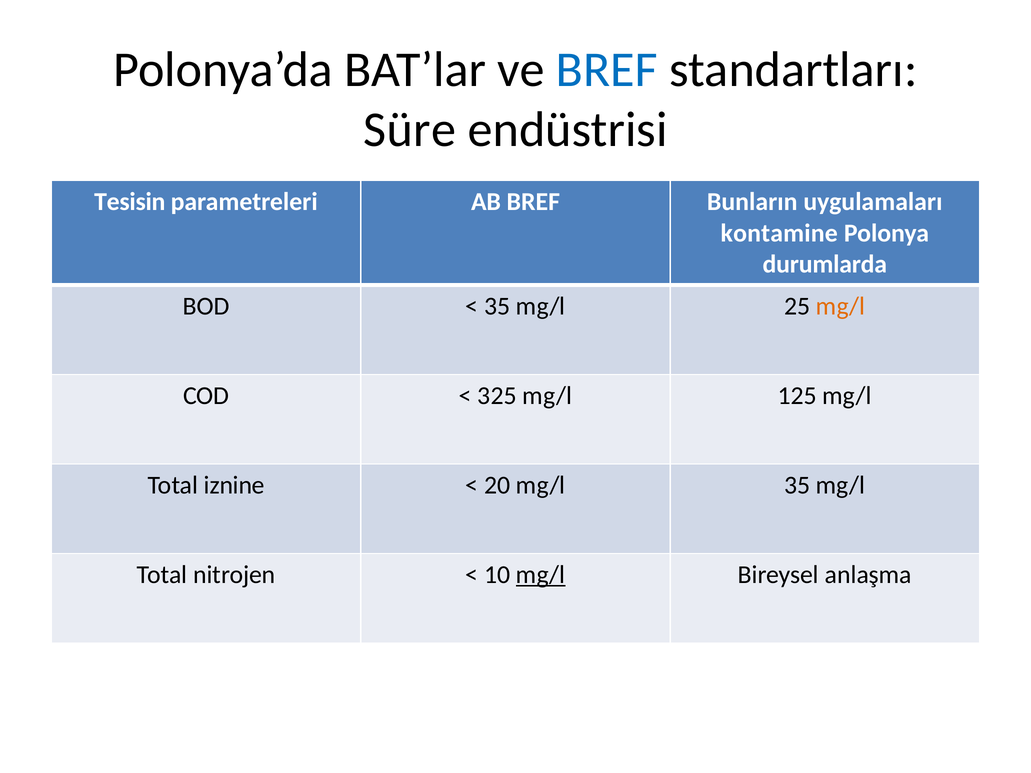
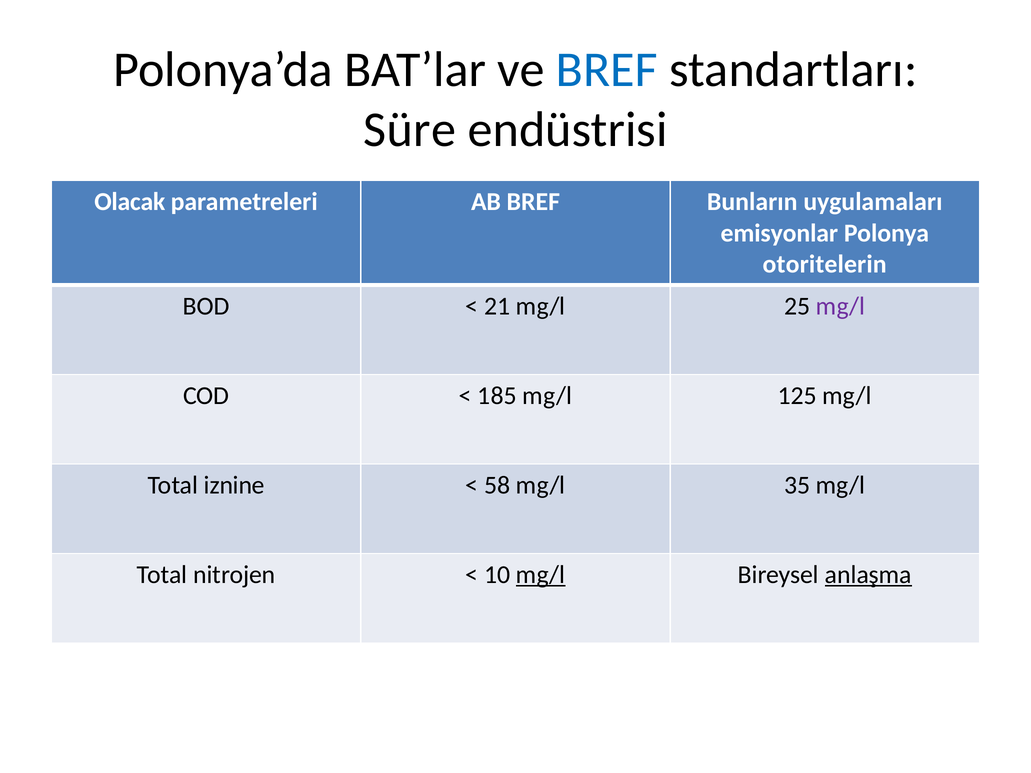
Tesisin: Tesisin -> Olacak (130, 202)
kontamine: kontamine -> emisyonlar (779, 233)
durumlarda: durumlarda -> otoritelerin (825, 265)
35: 35 -> 21 (497, 306)
mg/l colour: orange -> purple (840, 306)
325: 325 -> 185 (497, 396)
20: 20 -> 58 (497, 485)
anlaşma underline: none -> present (868, 575)
